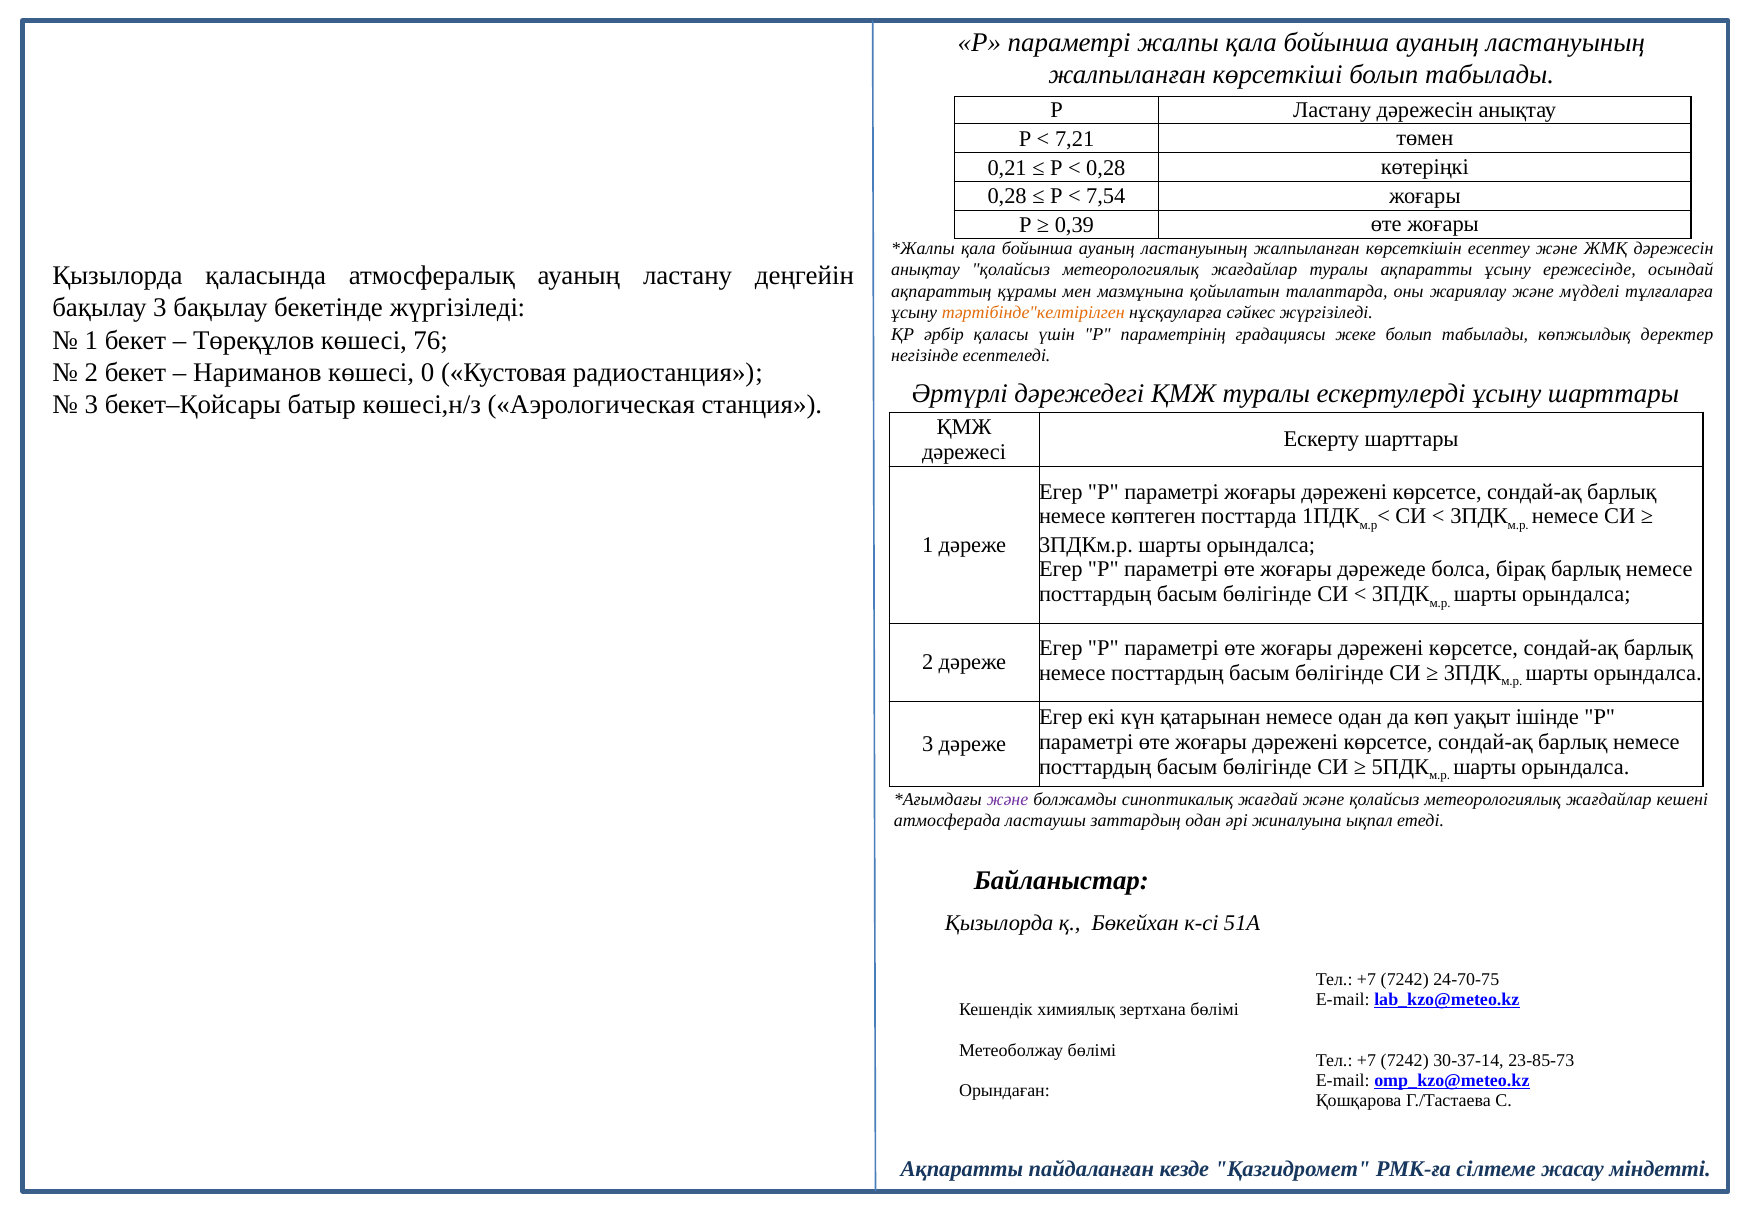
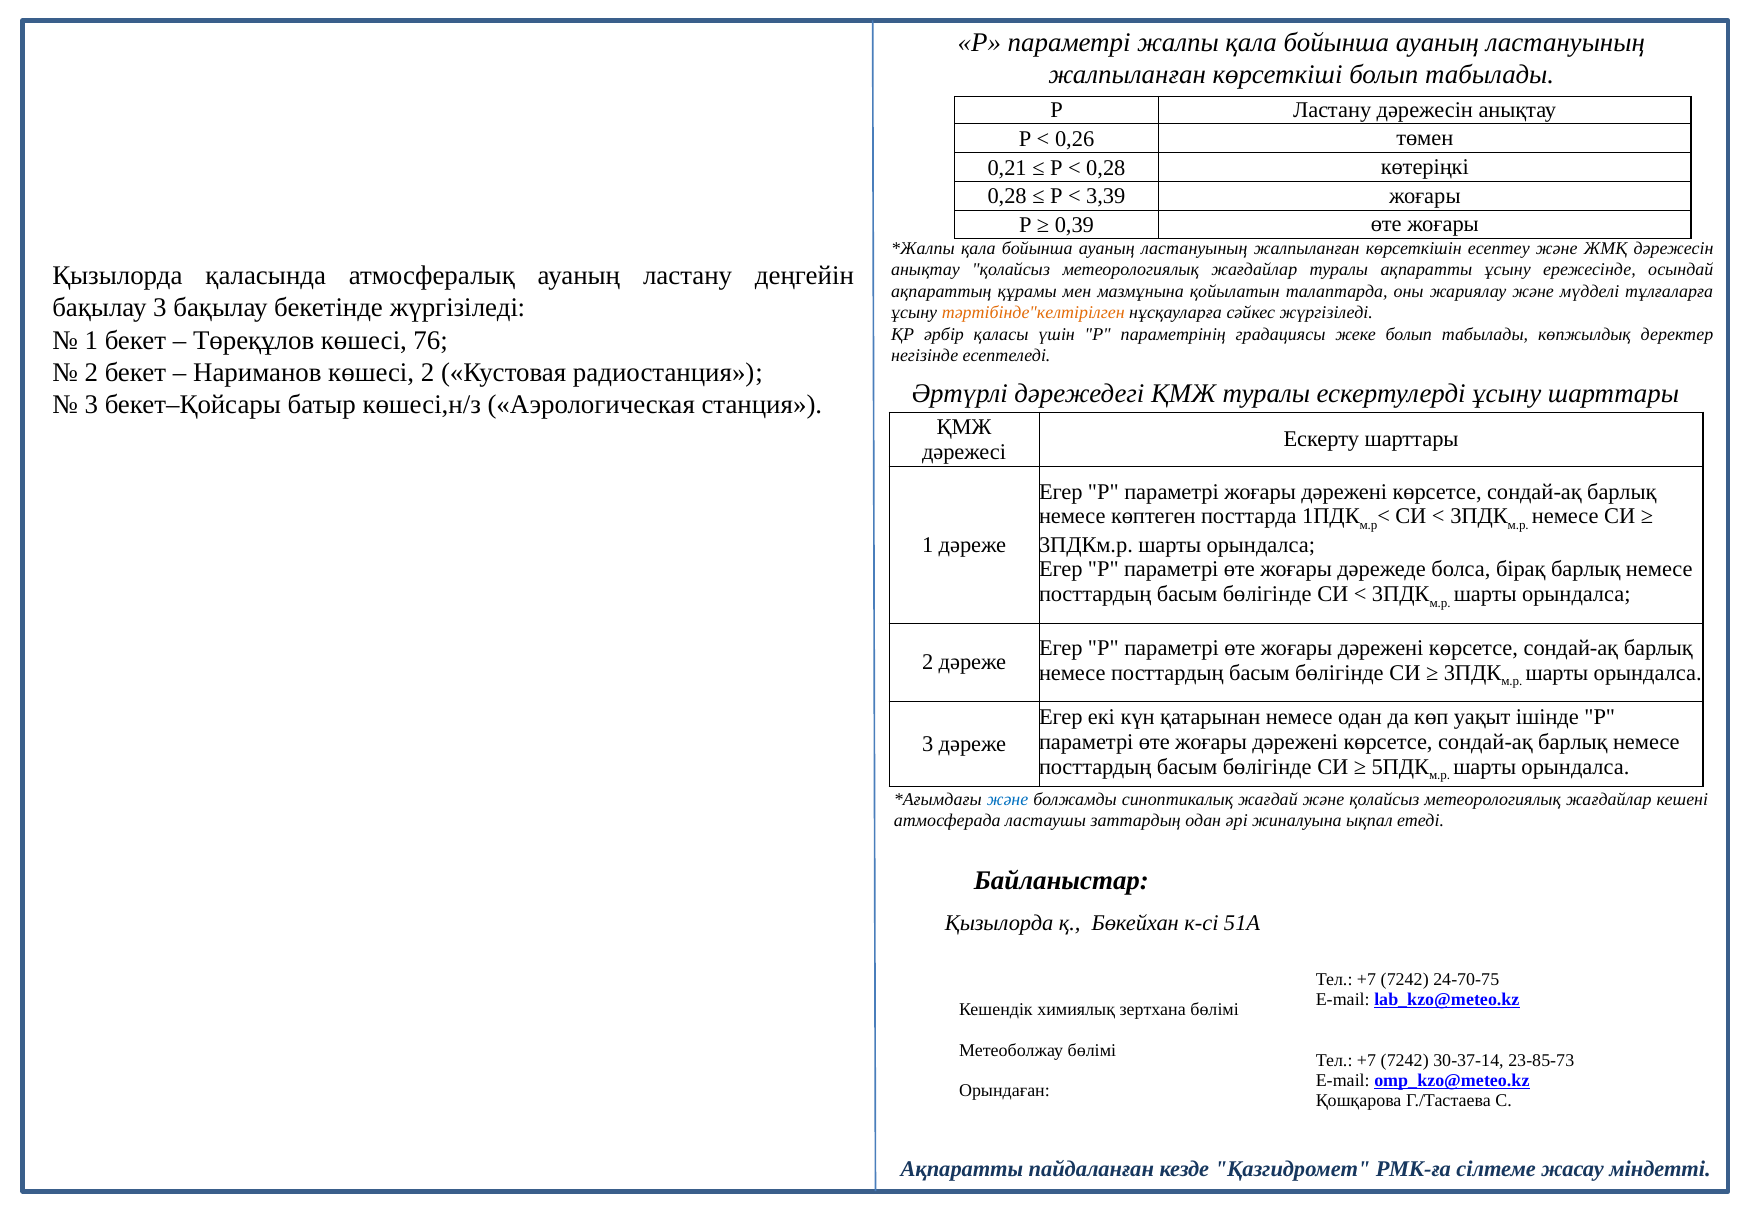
7,21: 7,21 -> 0,26 (1075, 139)
7,54: 7,54 -> 3,39 (1106, 197)
көшесі 0: 0 -> 2 (428, 373)
және colour: purple -> blue (1008, 799)
